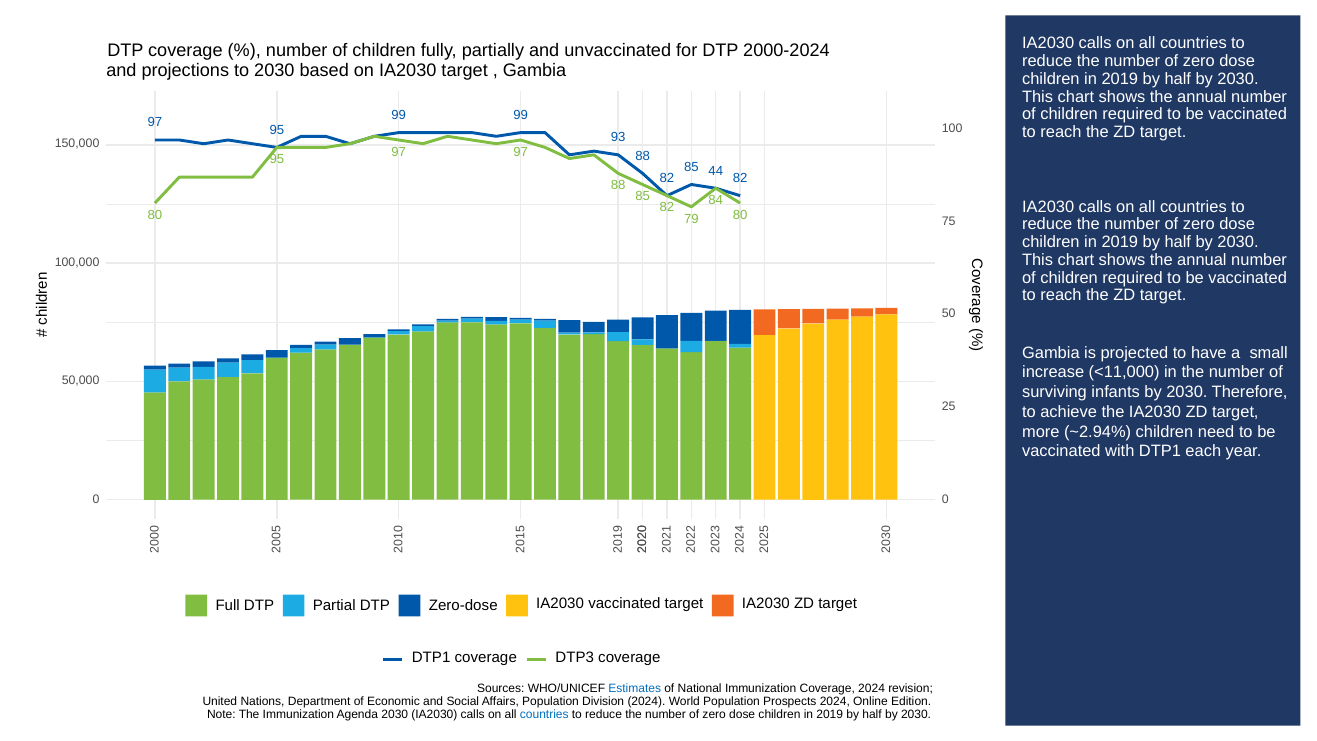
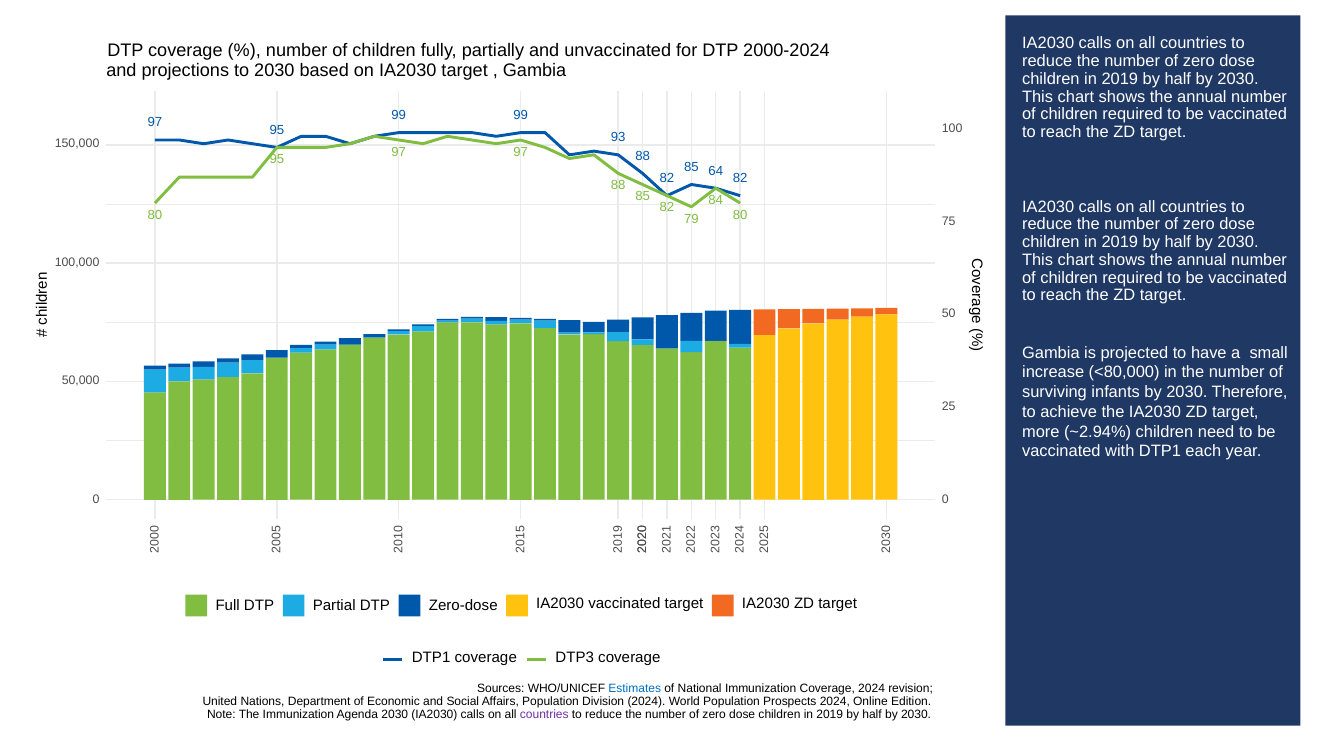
44: 44 -> 64 (716, 171)
<11,000: <11,000 -> <80,000 (1124, 372)
countries colour: blue -> purple (544, 715)
